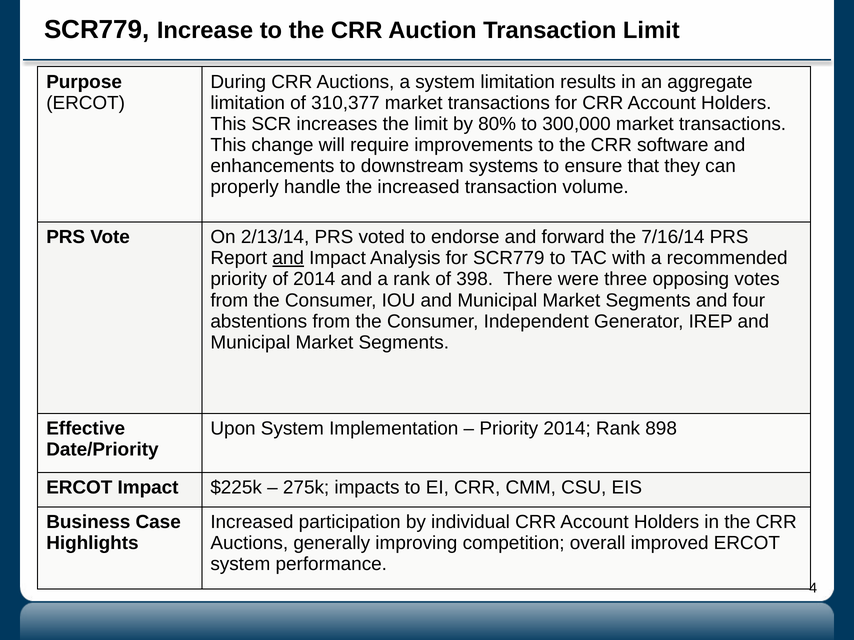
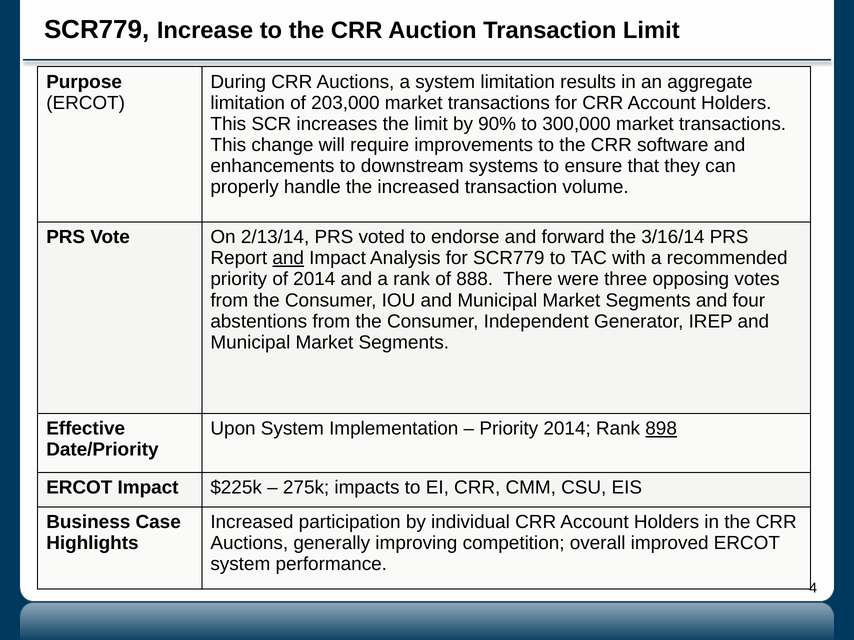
310,377: 310,377 -> 203,000 (345, 103)
80%: 80% -> 90% (497, 124)
7/16/14: 7/16/14 -> 3/16/14 (673, 237)
398: 398 -> 888 (475, 279)
898 underline: none -> present (661, 429)
